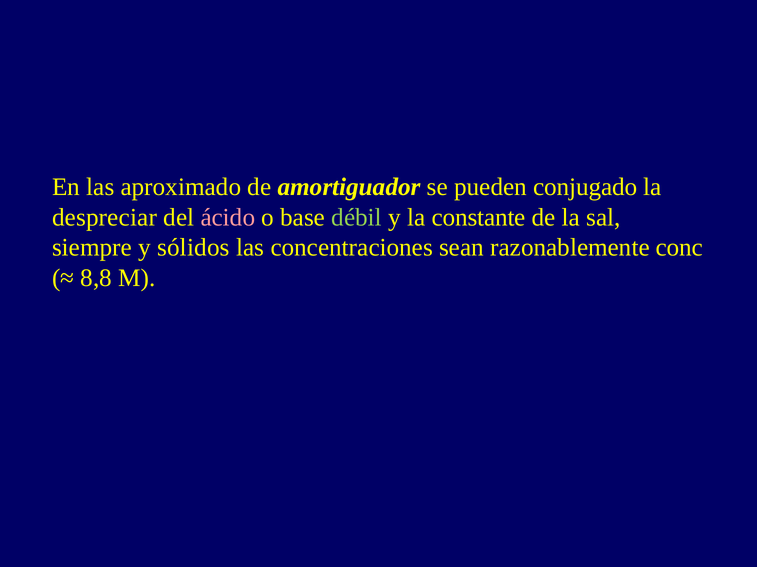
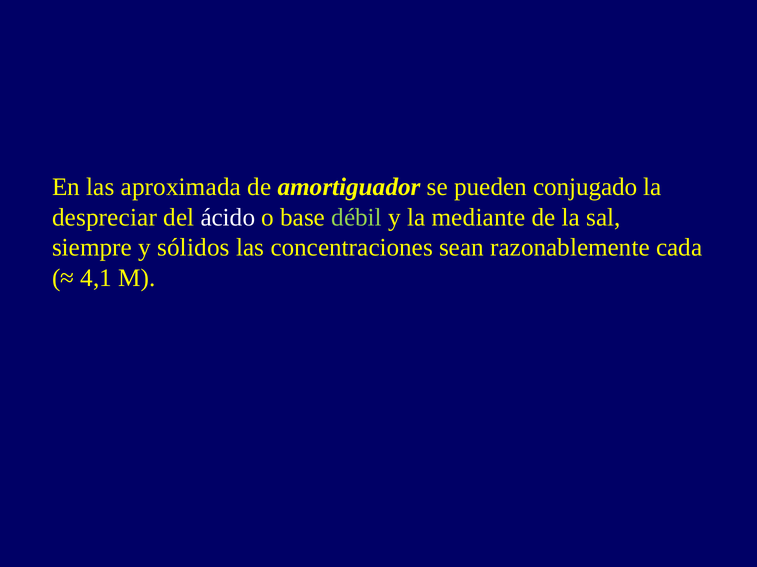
aproximado: aproximado -> aproximada (181, 187)
ácido colour: pink -> white (228, 218)
constante: constante -> mediante (478, 218)
conc: conc -> cada (679, 248)
8,8: 8,8 -> 4,1 (96, 278)
